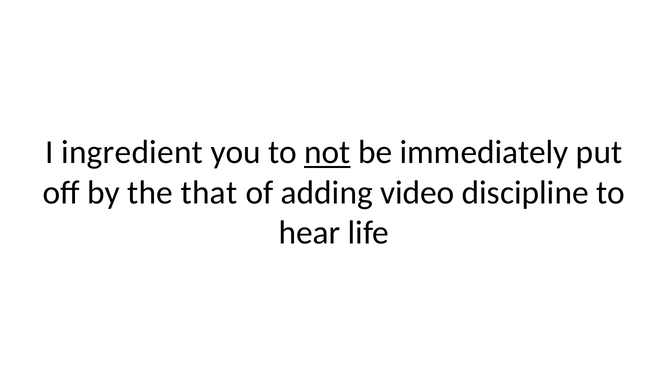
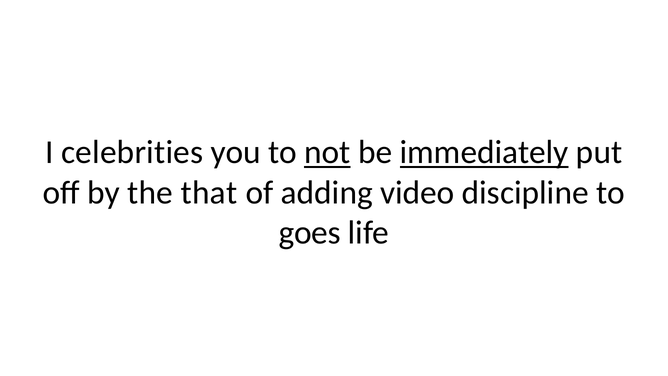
ingredient: ingredient -> celebrities (132, 152)
immediately underline: none -> present (484, 152)
hear: hear -> goes (310, 233)
